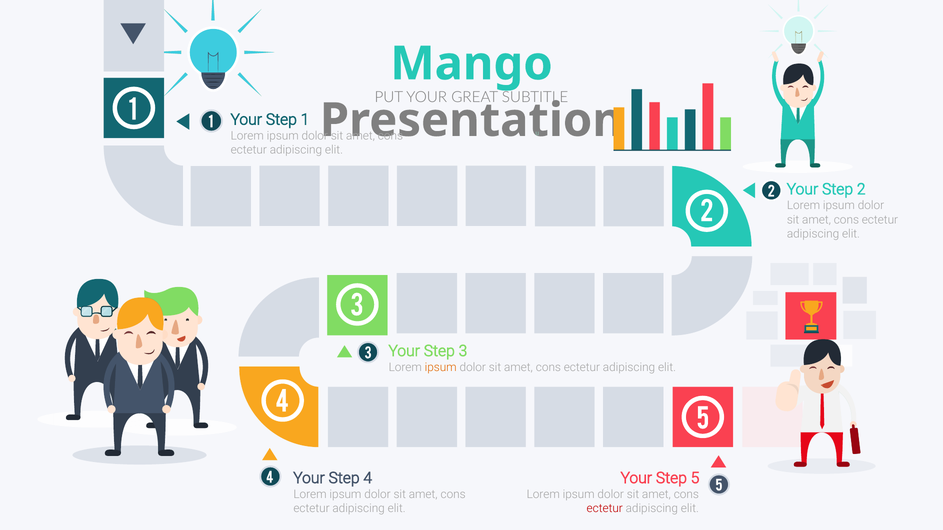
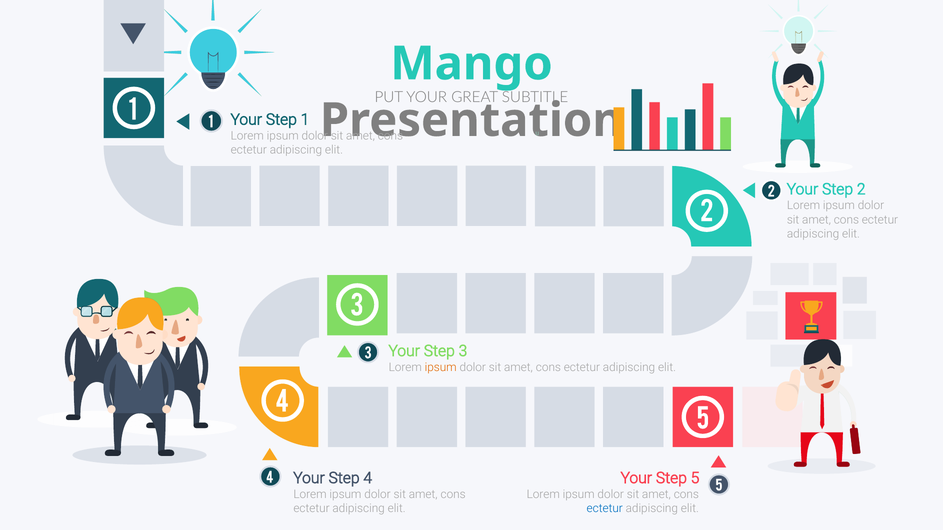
ectetur colour: red -> blue (605, 509)
